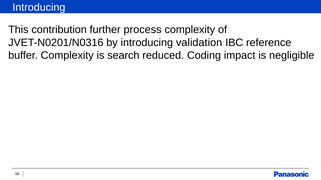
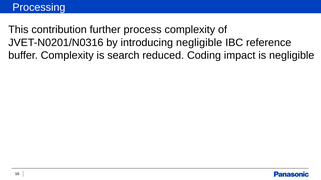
Introducing: Introducing -> Processing (39, 7)
introducing validation: validation -> negligible (199, 43)
